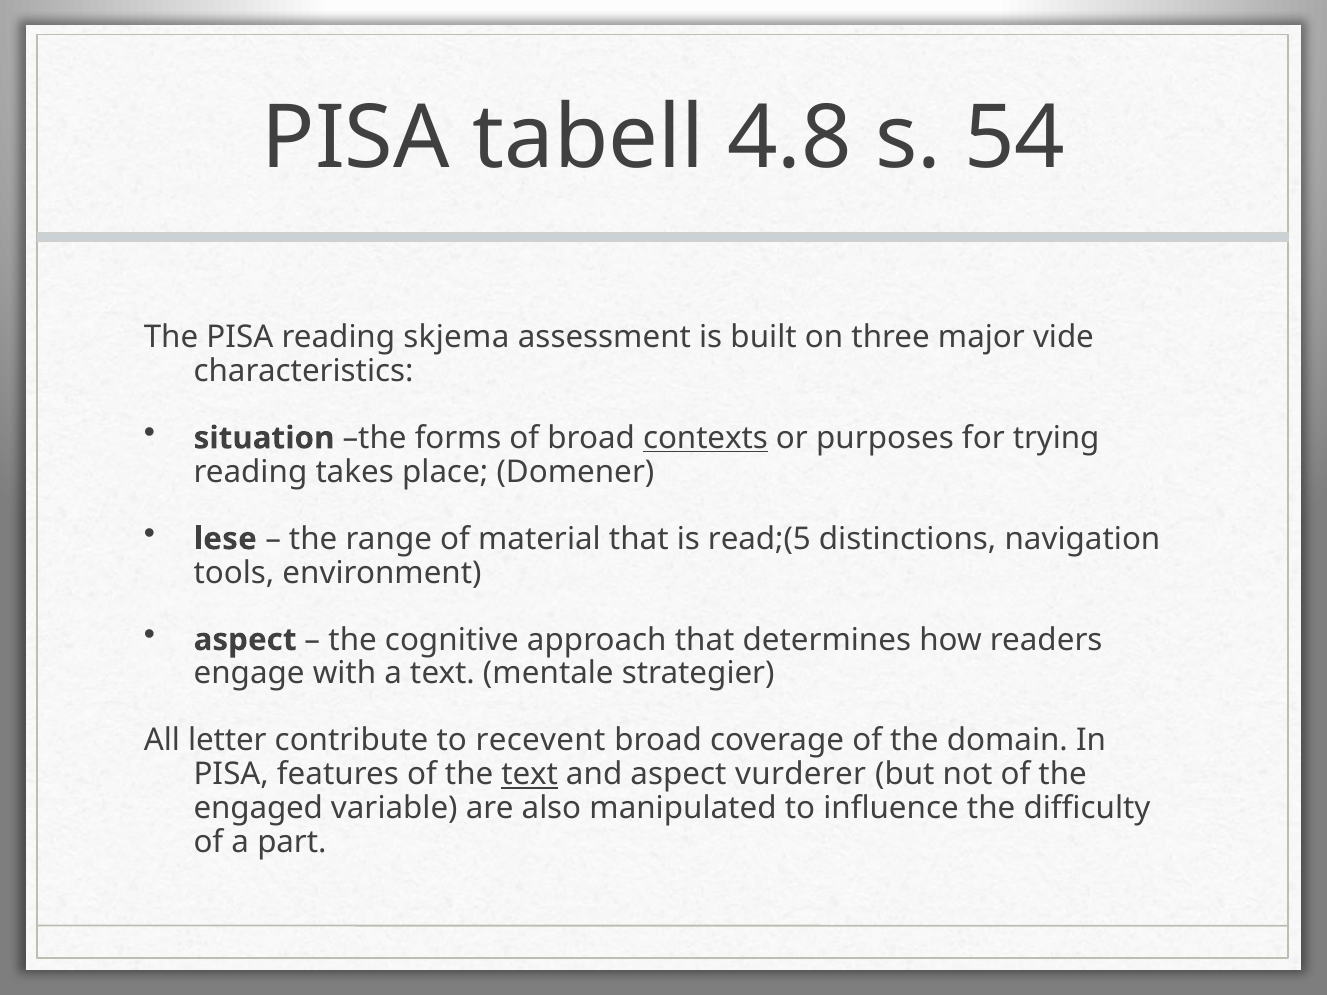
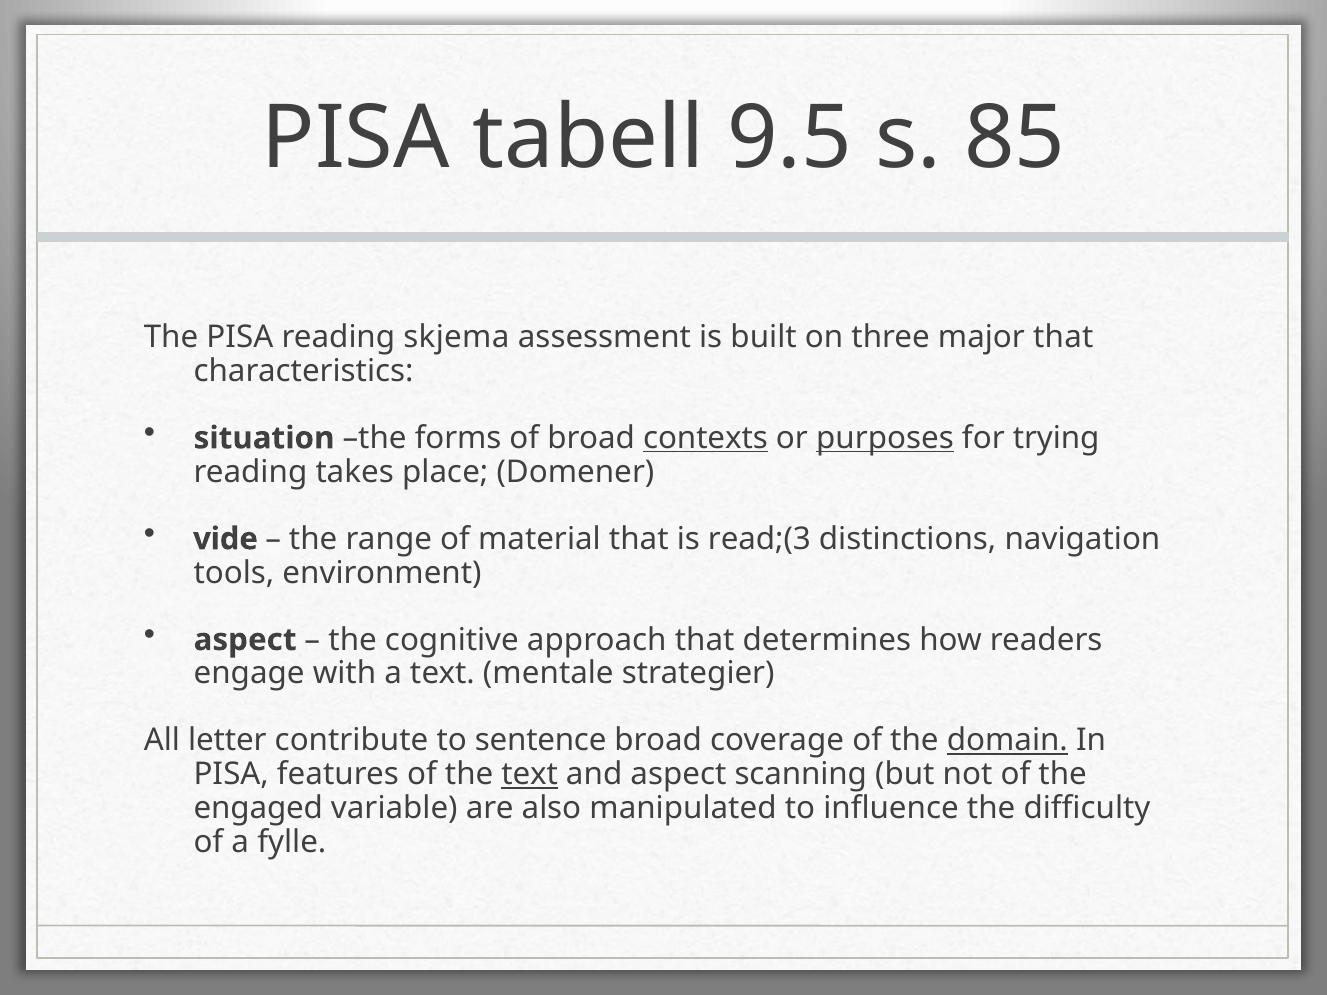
4.8: 4.8 -> 9.5 (790, 139)
54: 54 -> 85 (1015, 139)
major vide: vide -> that (1063, 337)
purposes underline: none -> present (885, 438)
lese: lese -> vide (226, 539)
read;(5: read;(5 -> read;(3 (759, 539)
recevent: recevent -> sentence (541, 741)
domain underline: none -> present (1007, 741)
vurderer: vurderer -> scanning (801, 775)
part: part -> fylle (292, 842)
